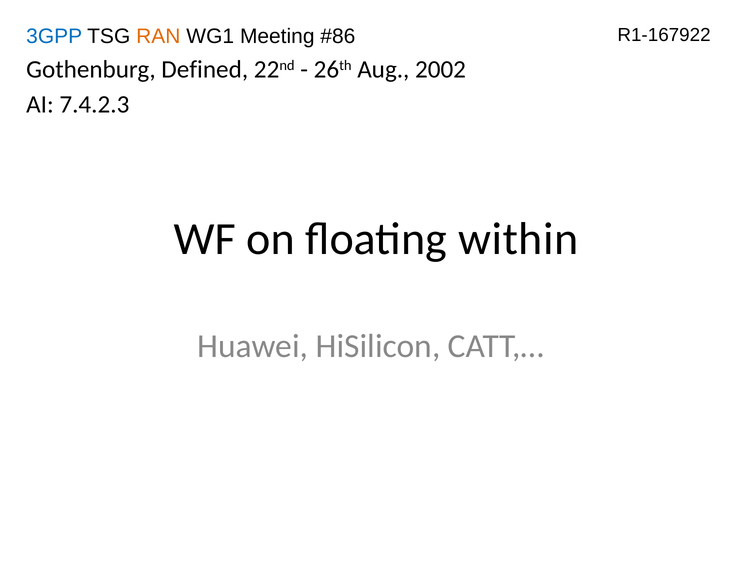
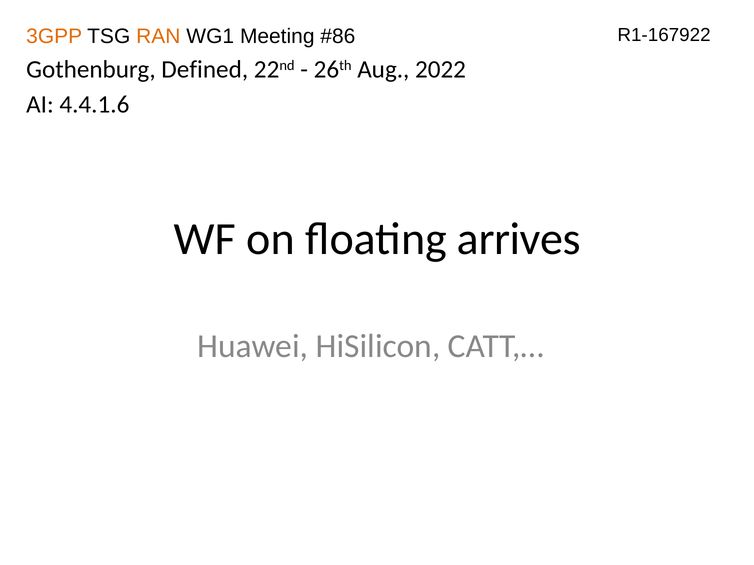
3GPP colour: blue -> orange (54, 37)
2002: 2002 -> 2022 (441, 70)
7.4.2.3: 7.4.2.3 -> 4.4.1.6 (94, 105)
within: within -> arrives (519, 239)
